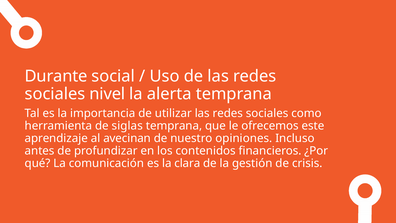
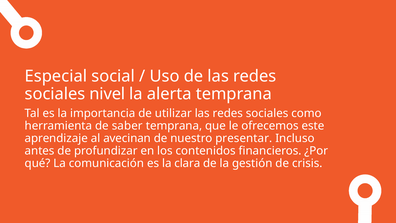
Durante: Durante -> Especial (56, 76)
siglas: siglas -> saber (127, 126)
opiniones: opiniones -> presentar (244, 138)
